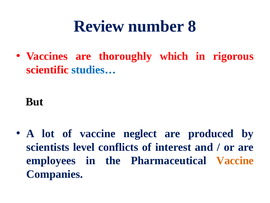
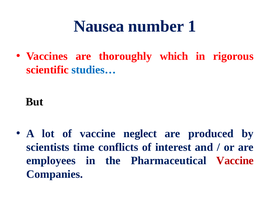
Review: Review -> Nausea (99, 26)
8: 8 -> 1 (192, 26)
level: level -> time (84, 147)
Vaccine colour: orange -> red (235, 160)
